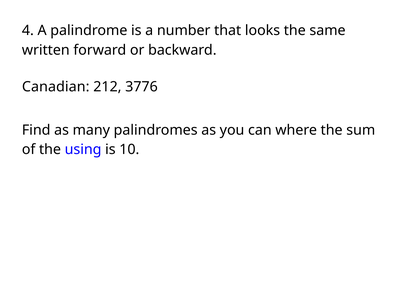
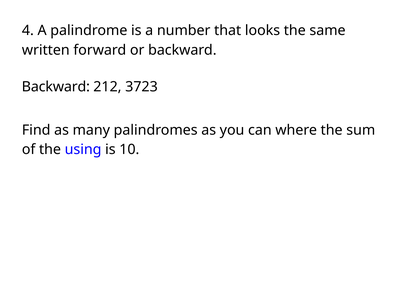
Canadian: Canadian -> Backward (56, 87)
3776: 3776 -> 3723 (142, 87)
